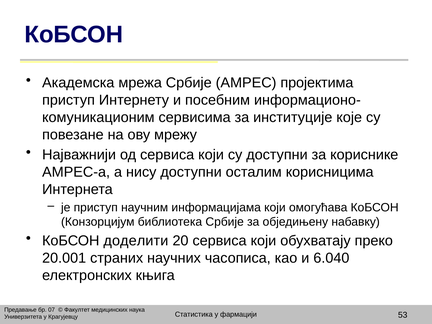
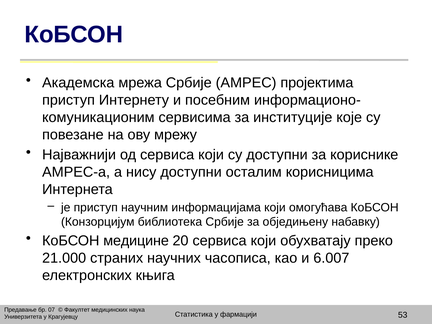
доделити: доделити -> медицине (136, 241)
20.001: 20.001 -> 21.000 (64, 258)
6.040: 6.040 -> 6.007 (331, 258)
